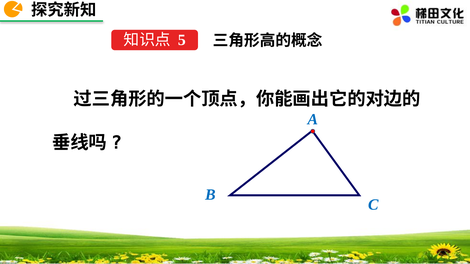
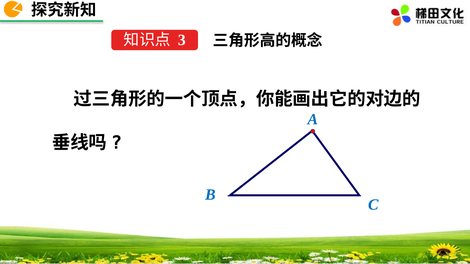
5: 5 -> 3 (182, 40)
